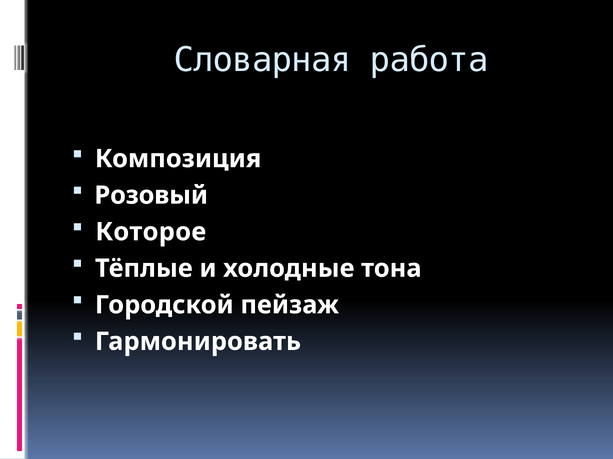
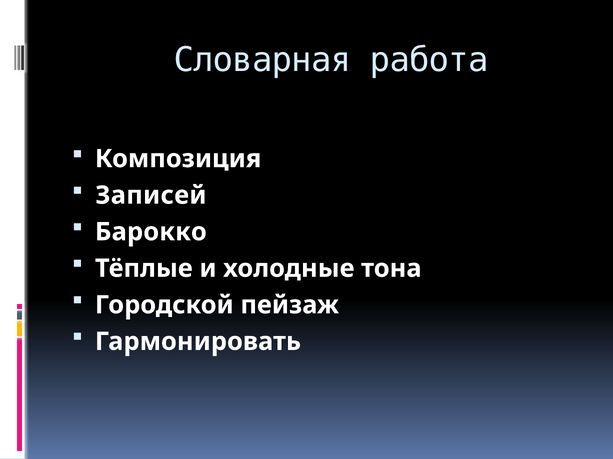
Розовый: Розовый -> Записей (151, 196)
Которое: Которое -> Барокко (151, 232)
